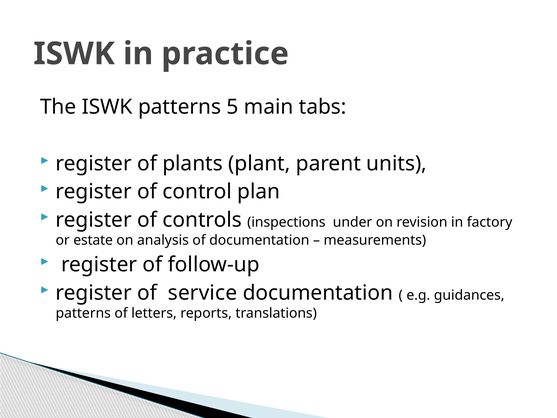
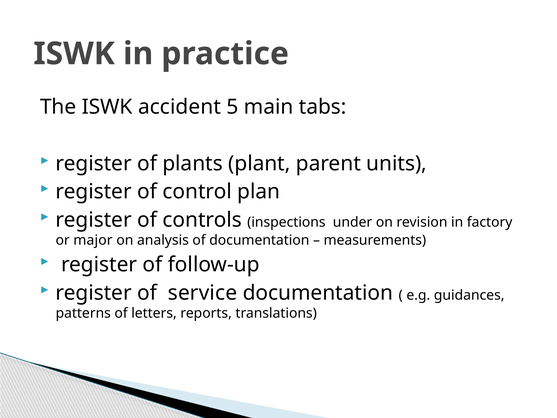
ISWK patterns: patterns -> accident (180, 107)
estate: estate -> major (93, 240)
